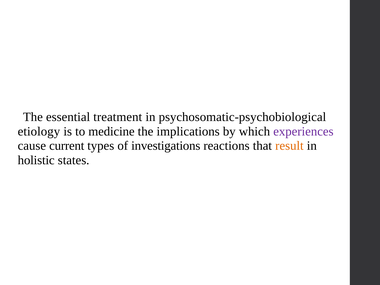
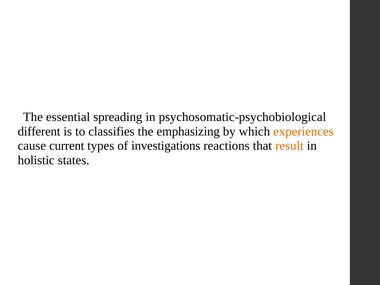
treatment: treatment -> spreading (118, 117)
etiology: etiology -> different (39, 131)
medicine: medicine -> classifies (111, 131)
implications: implications -> emphasizing (188, 131)
experiences colour: purple -> orange (303, 131)
